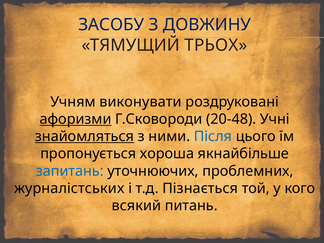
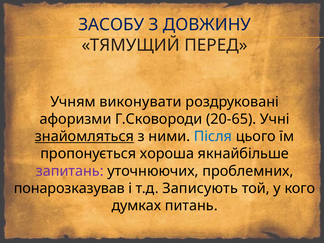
ТРЬОХ: ТРЬОХ -> ПЕРЕД (216, 45)
афоризми underline: present -> none (76, 119)
20-48: 20-48 -> 20-65 (231, 119)
запитань colour: blue -> purple (70, 171)
журналістських: журналістських -> понарозказував (69, 188)
Пізнається: Пізнається -> Записують (200, 188)
всякий: всякий -> думках (136, 206)
